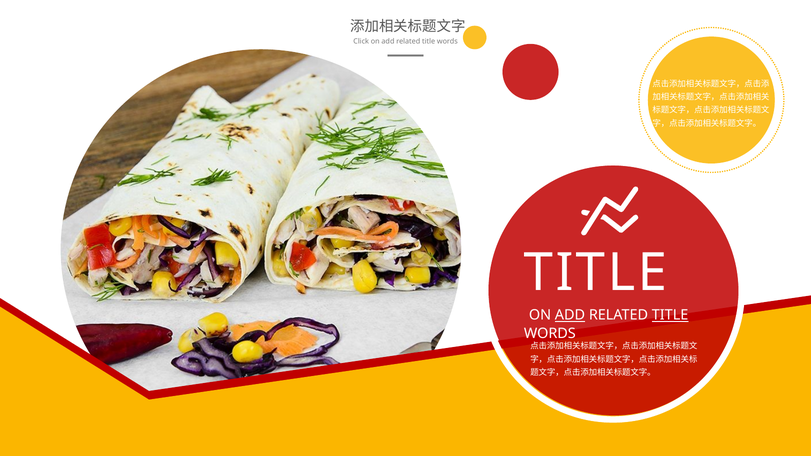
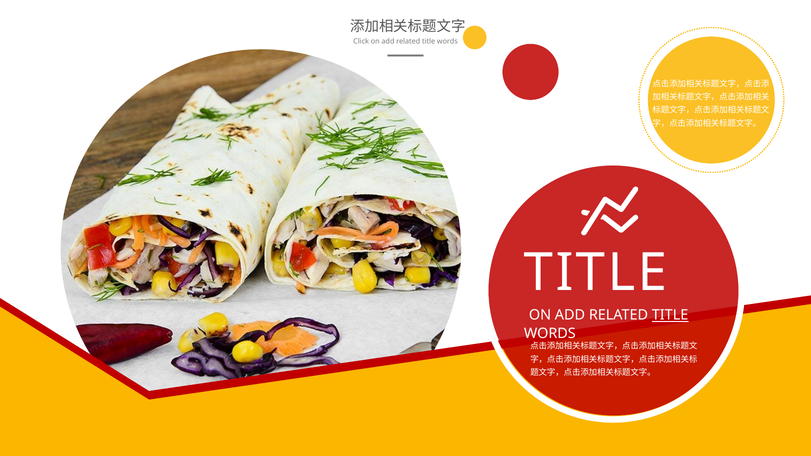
ADD underline: present -> none (570, 315)
